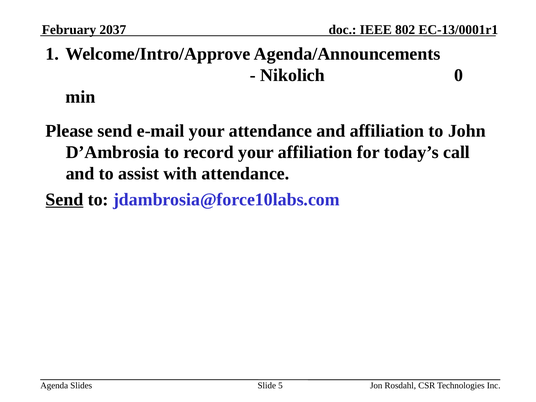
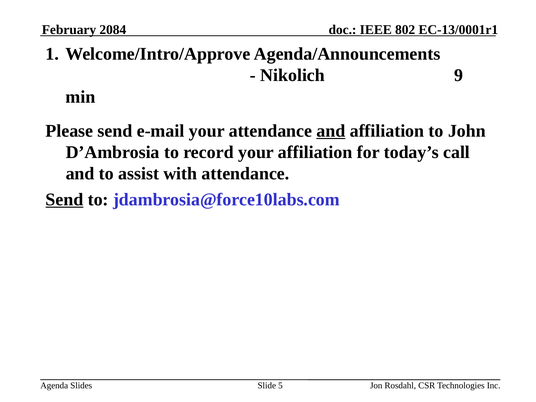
2037: 2037 -> 2084 (113, 30)
0: 0 -> 9 (459, 75)
and underline: none -> present (331, 131)
